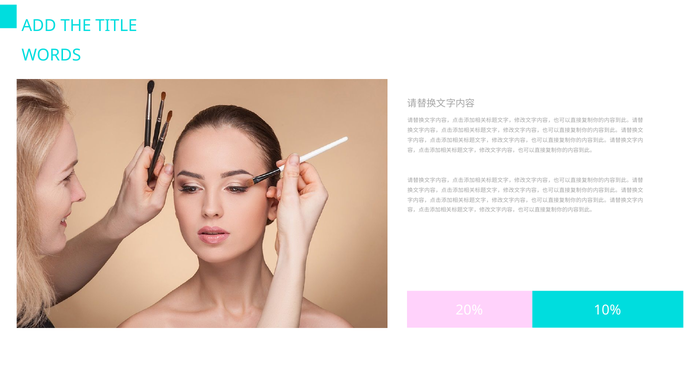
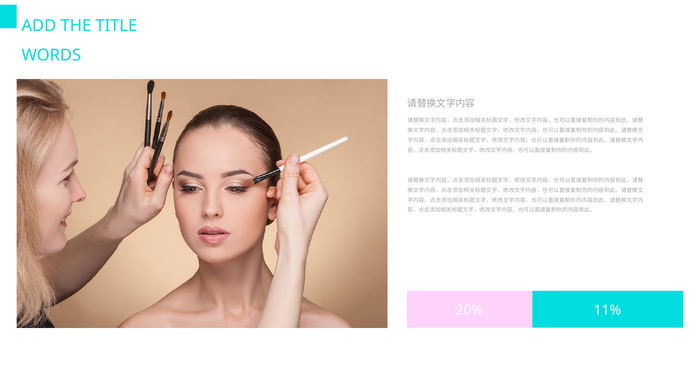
10%: 10% -> 11% (607, 310)
